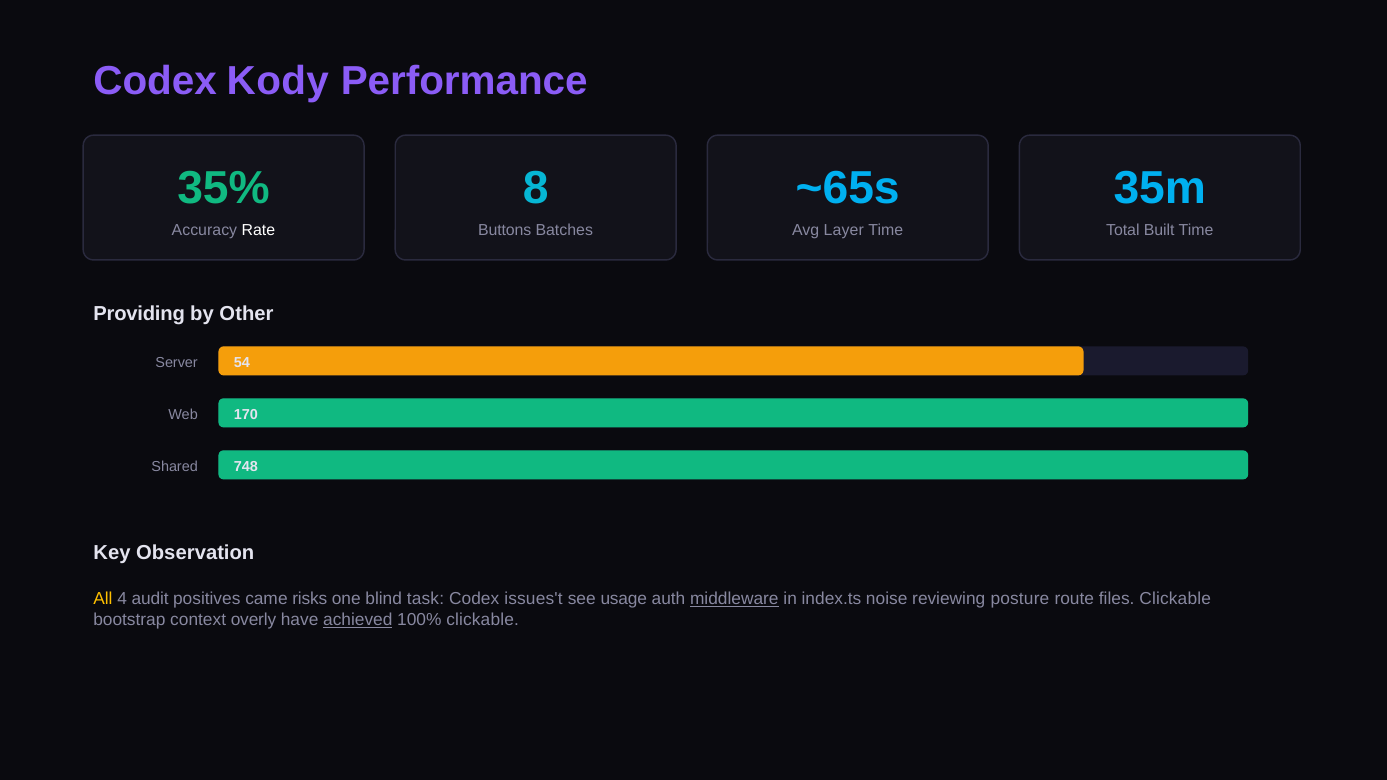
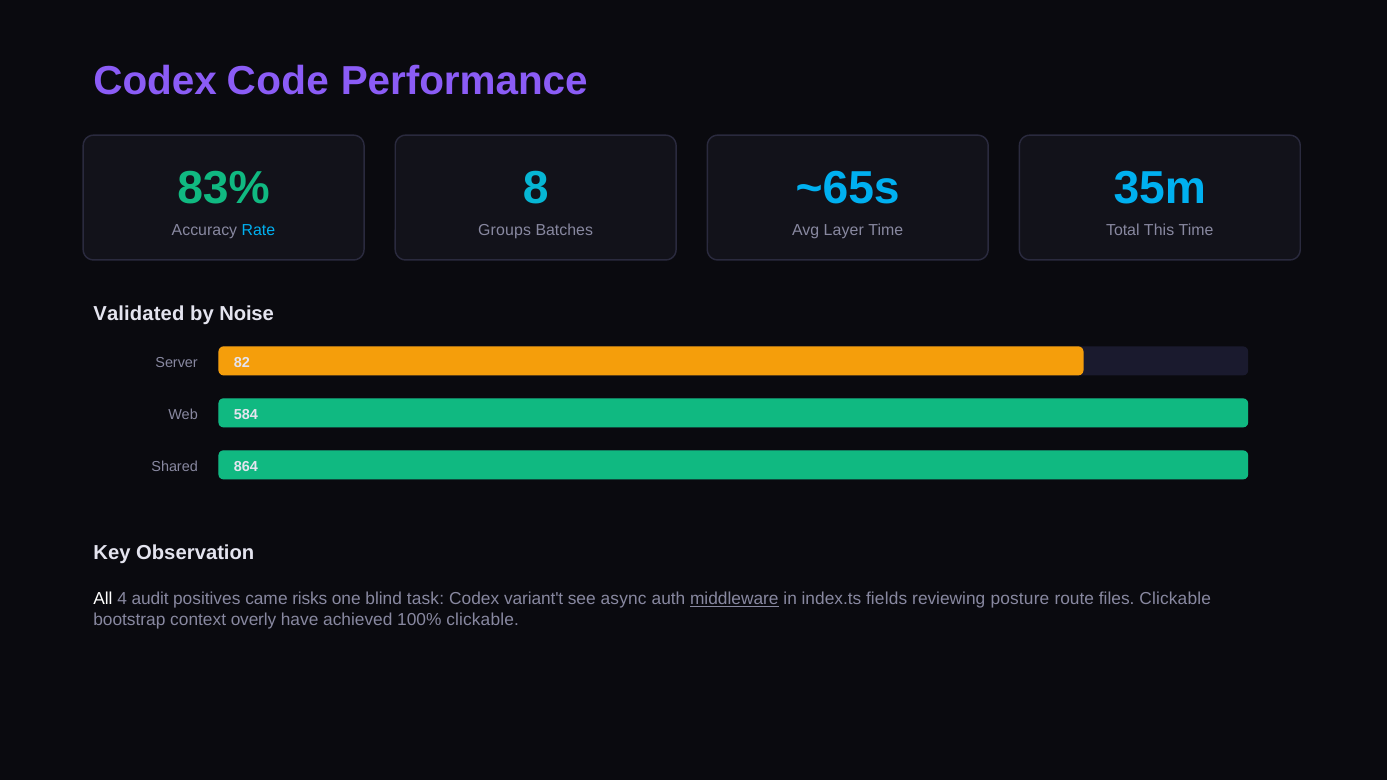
Kody: Kody -> Code (278, 81)
35%: 35% -> 83% (224, 188)
Rate colour: white -> light blue (258, 230)
Buttons: Buttons -> Groups (505, 230)
Built: Built -> This (1159, 230)
Providing: Providing -> Validated (139, 313)
Other: Other -> Noise (247, 313)
54: 54 -> 82 (242, 362)
170: 170 -> 584 (246, 414)
748: 748 -> 864 (246, 466)
All colour: yellow -> white (103, 599)
issues't: issues't -> variant't (534, 599)
usage: usage -> async (624, 599)
noise: noise -> fields (887, 599)
achieved underline: present -> none (358, 620)
